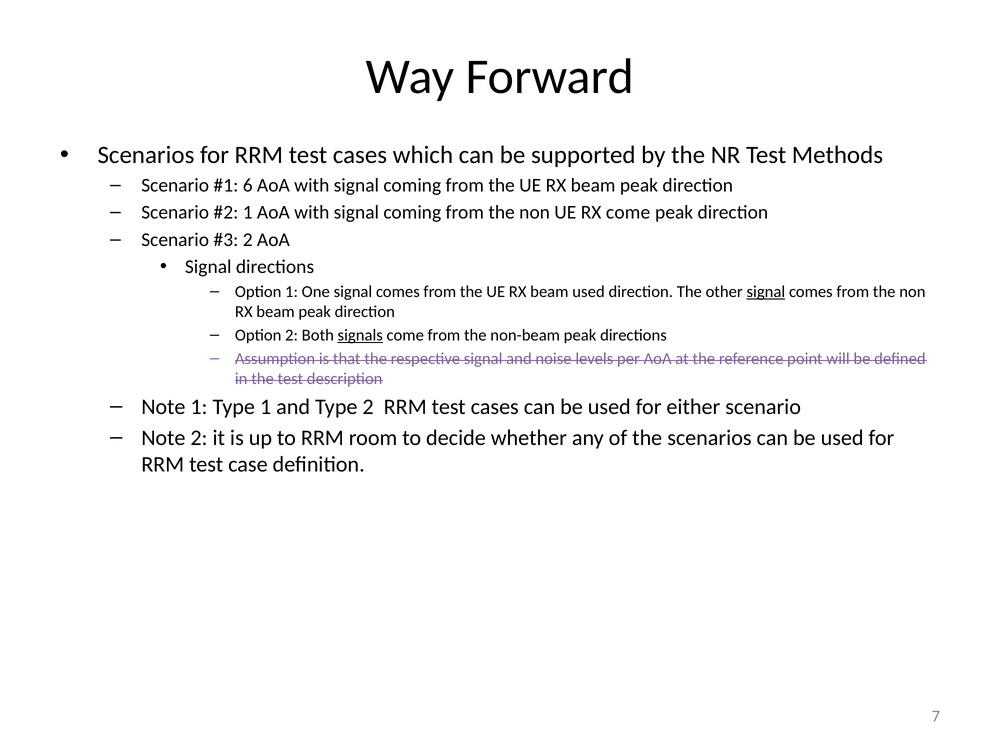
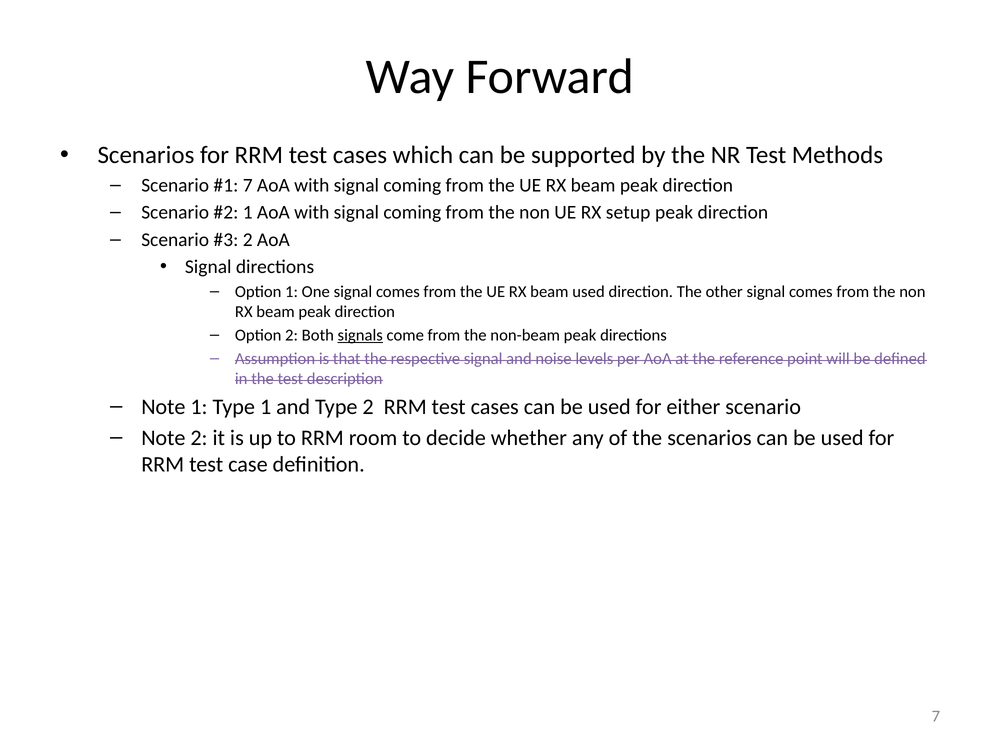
6: 6 -> 7 (248, 185)
RX come: come -> setup (628, 213)
signal underline: present -> none (766, 292)
